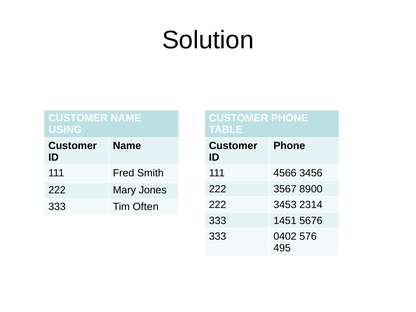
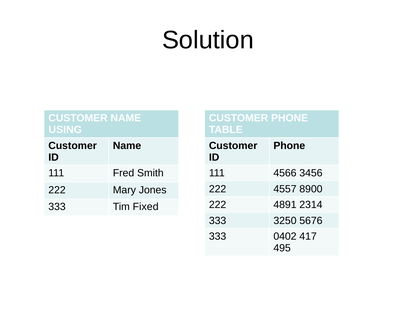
3567: 3567 -> 4557 (285, 189)
3453: 3453 -> 4891 (285, 205)
Often: Often -> Fixed (146, 207)
1451: 1451 -> 3250 (285, 221)
576: 576 -> 417 (308, 236)
